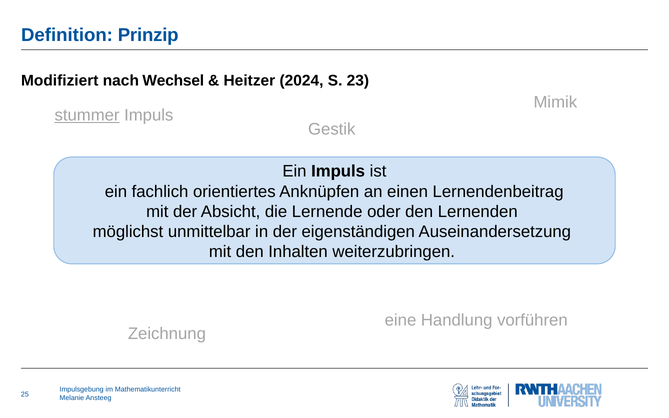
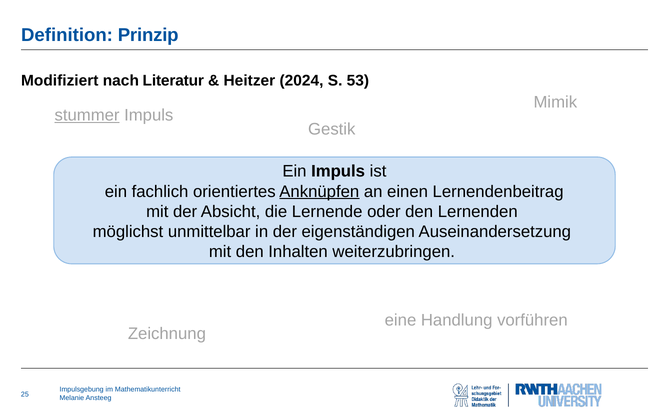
Wechsel: Wechsel -> Literatur (173, 81)
23: 23 -> 53 (358, 81)
Anknüpfen underline: none -> present (319, 192)
